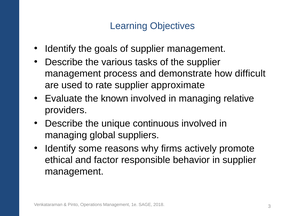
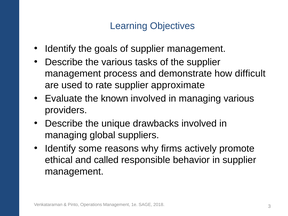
managing relative: relative -> various (239, 99)
continuous: continuous -> drawbacks (156, 124)
factor: factor -> called (106, 160)
